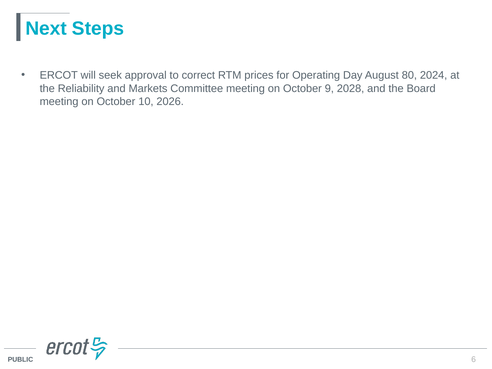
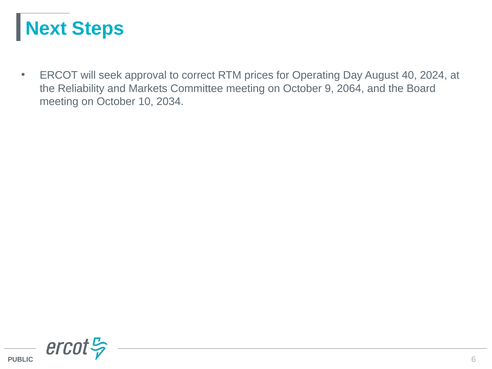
80: 80 -> 40 (409, 75)
2028: 2028 -> 2064 (351, 88)
2026: 2026 -> 2034 (170, 102)
